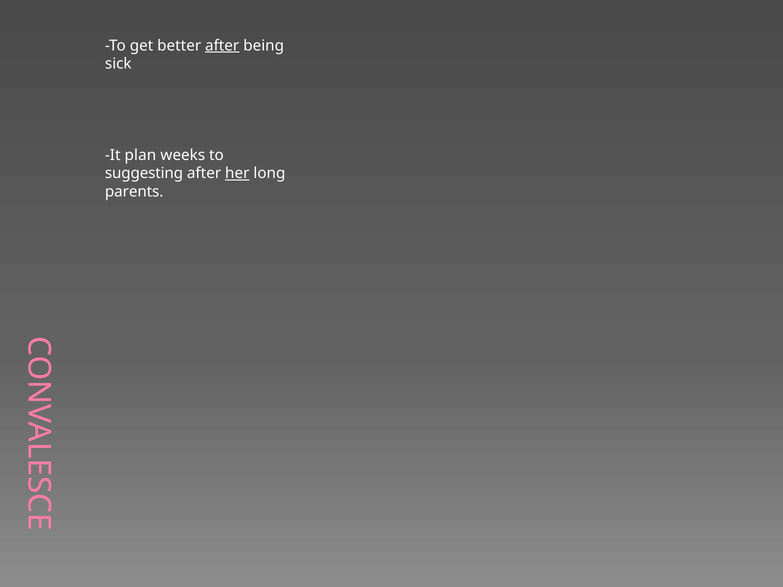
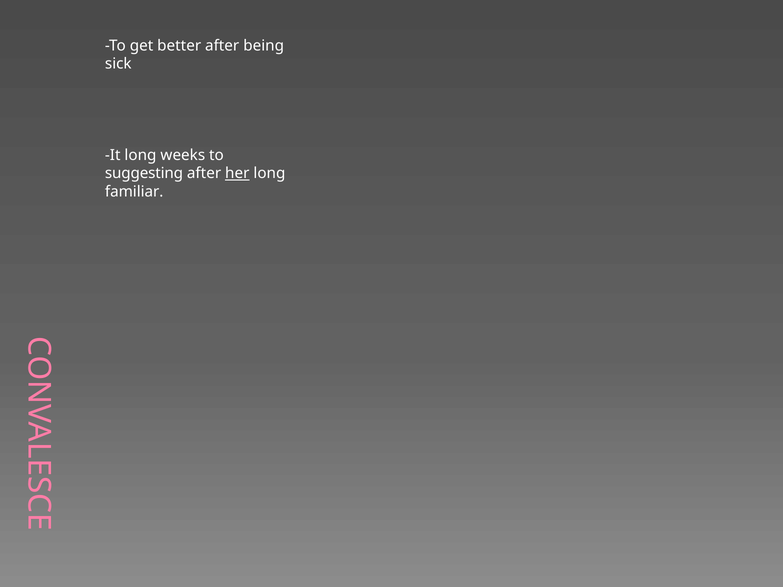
after underline: present -> none (222, 46)
It plan: plan -> long (140, 155)
parents: parents -> familiar (134, 192)
